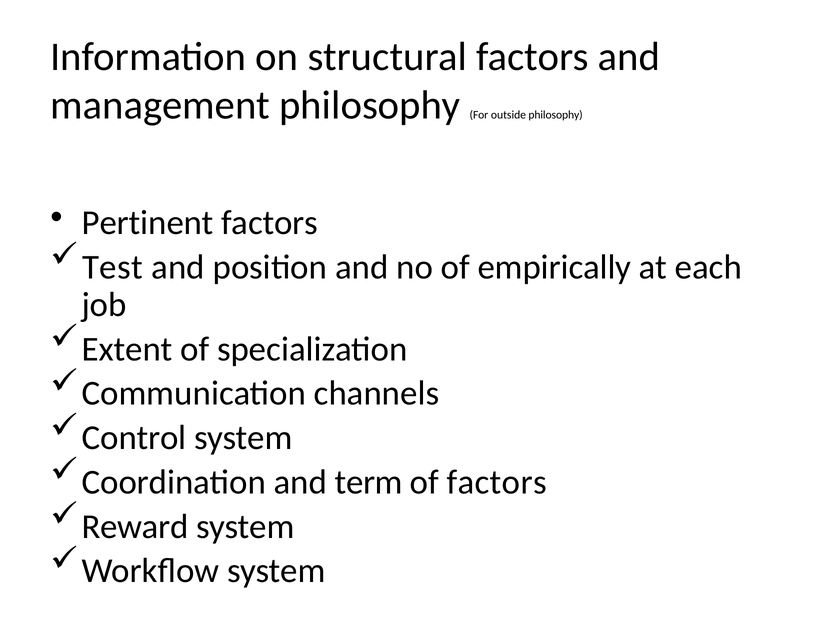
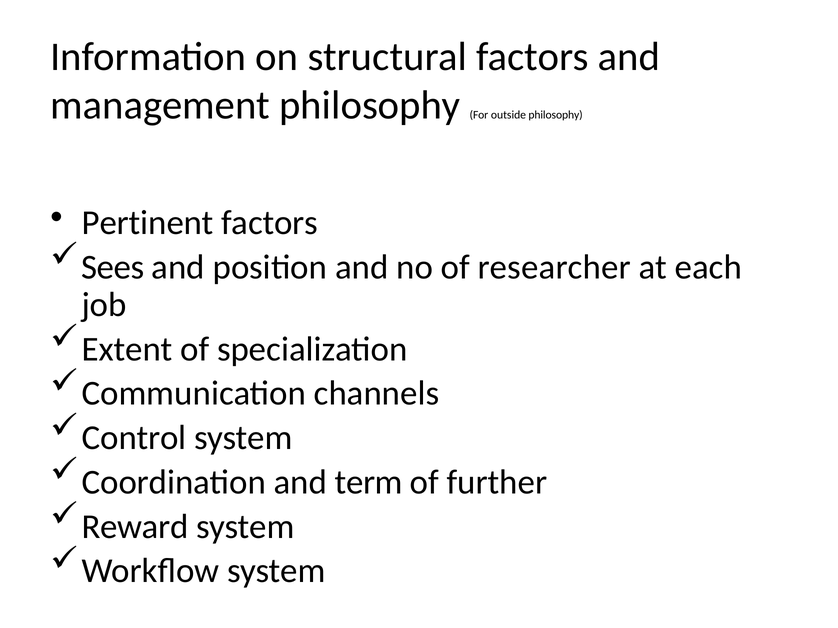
Test: Test -> Sees (113, 267)
empirically: empirically -> researcher (554, 267)
of factors: factors -> further (497, 483)
